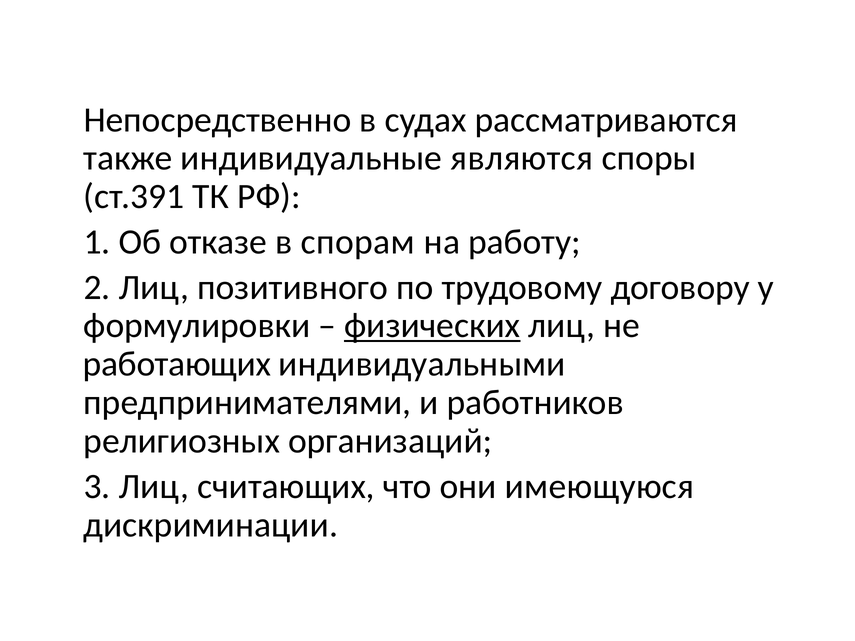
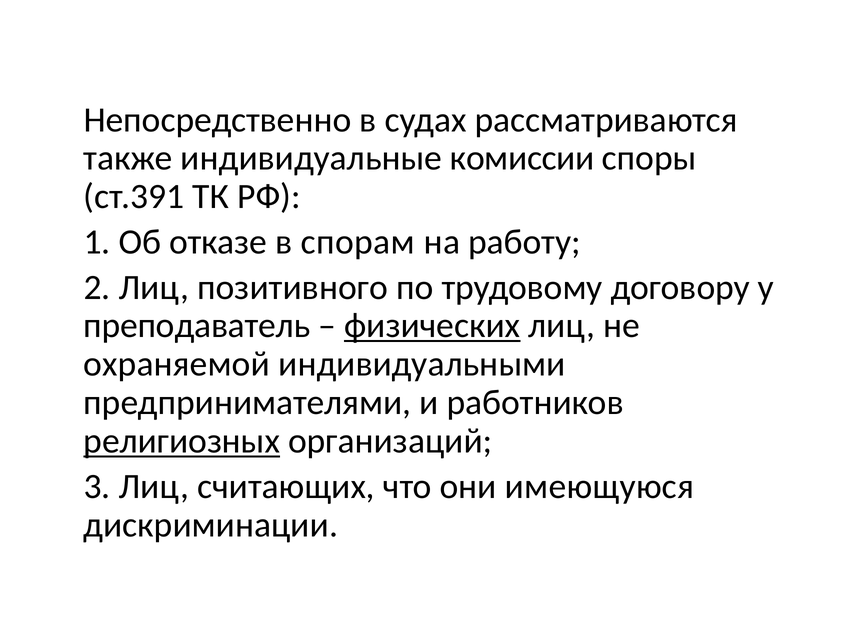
являются: являются -> комиссии (522, 158)
формулировки: формулировки -> преподаватель (197, 326)
работающих: работающих -> охраняемой (177, 364)
религиозных underline: none -> present (182, 441)
